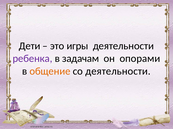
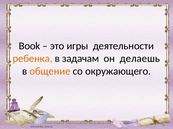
Дети: Дети -> Book (30, 46)
ребенка colour: purple -> orange (32, 59)
опорами: опорами -> делаешь (140, 59)
со деятельности: деятельности -> окружающего (118, 72)
